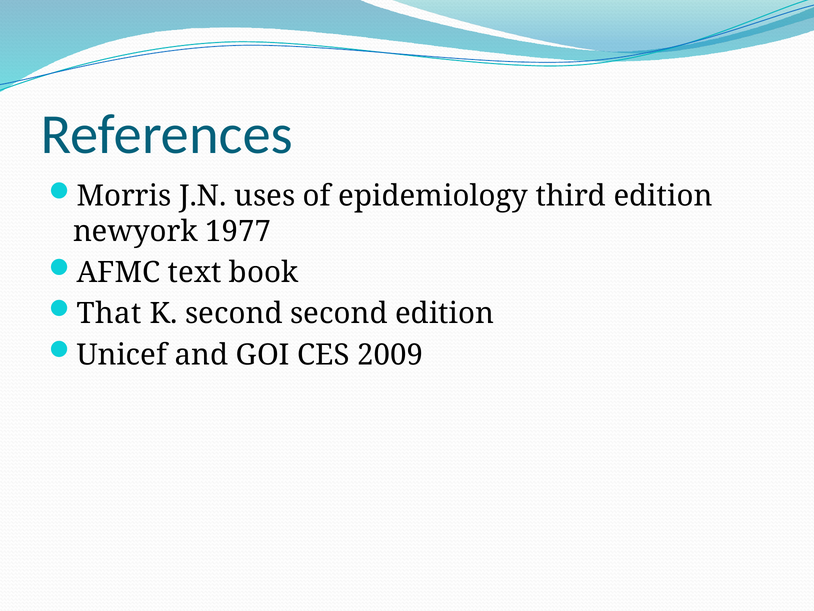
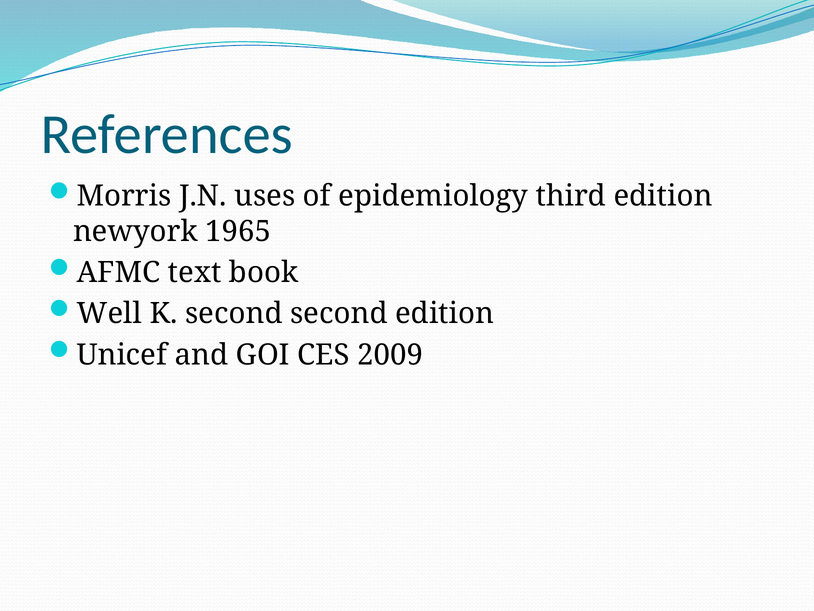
1977: 1977 -> 1965 (238, 231)
That: That -> Well (109, 313)
